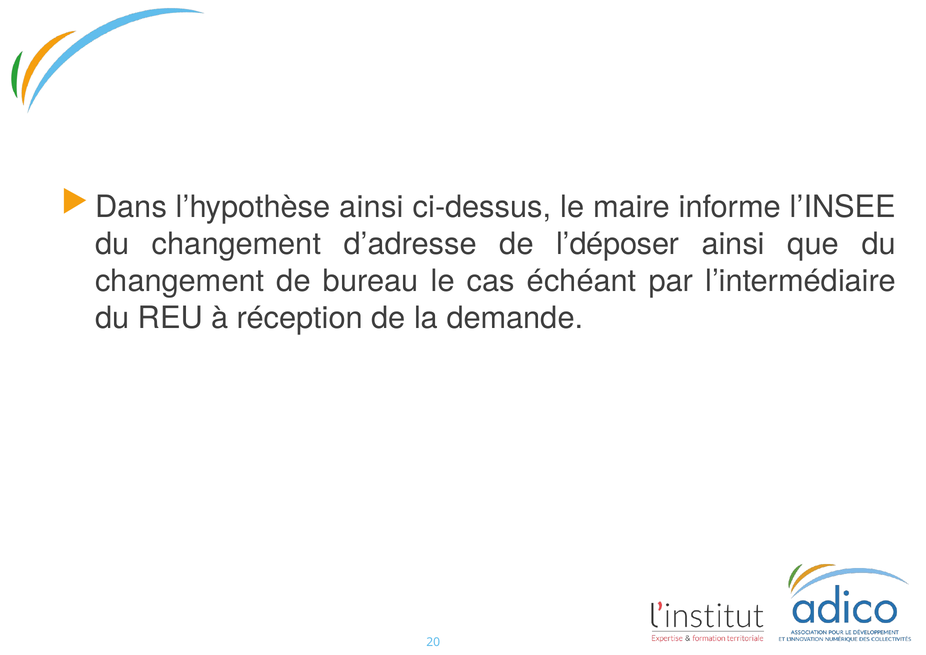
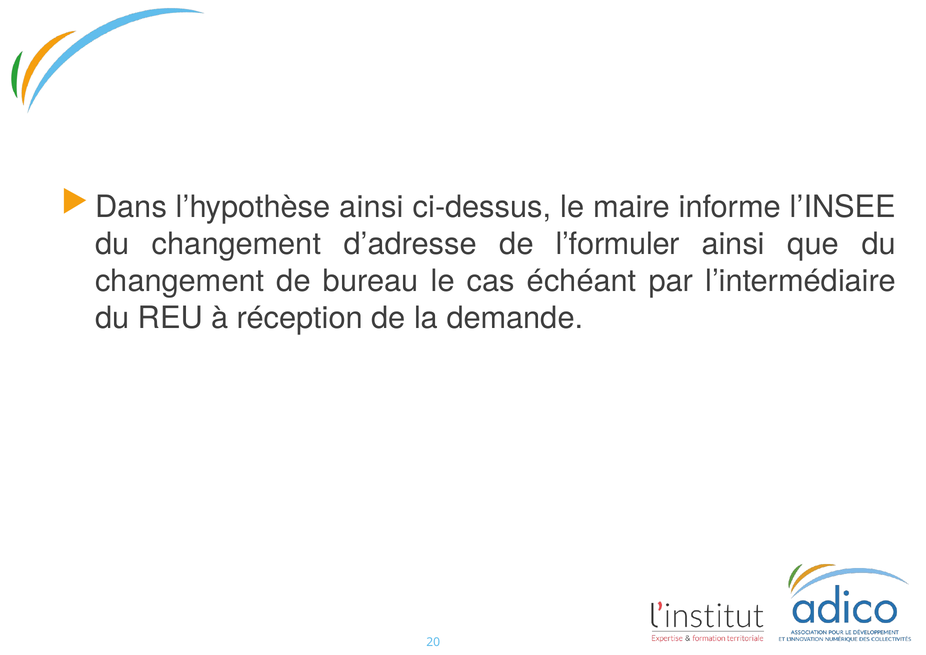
l’déposer: l’déposer -> l’formuler (618, 244)
